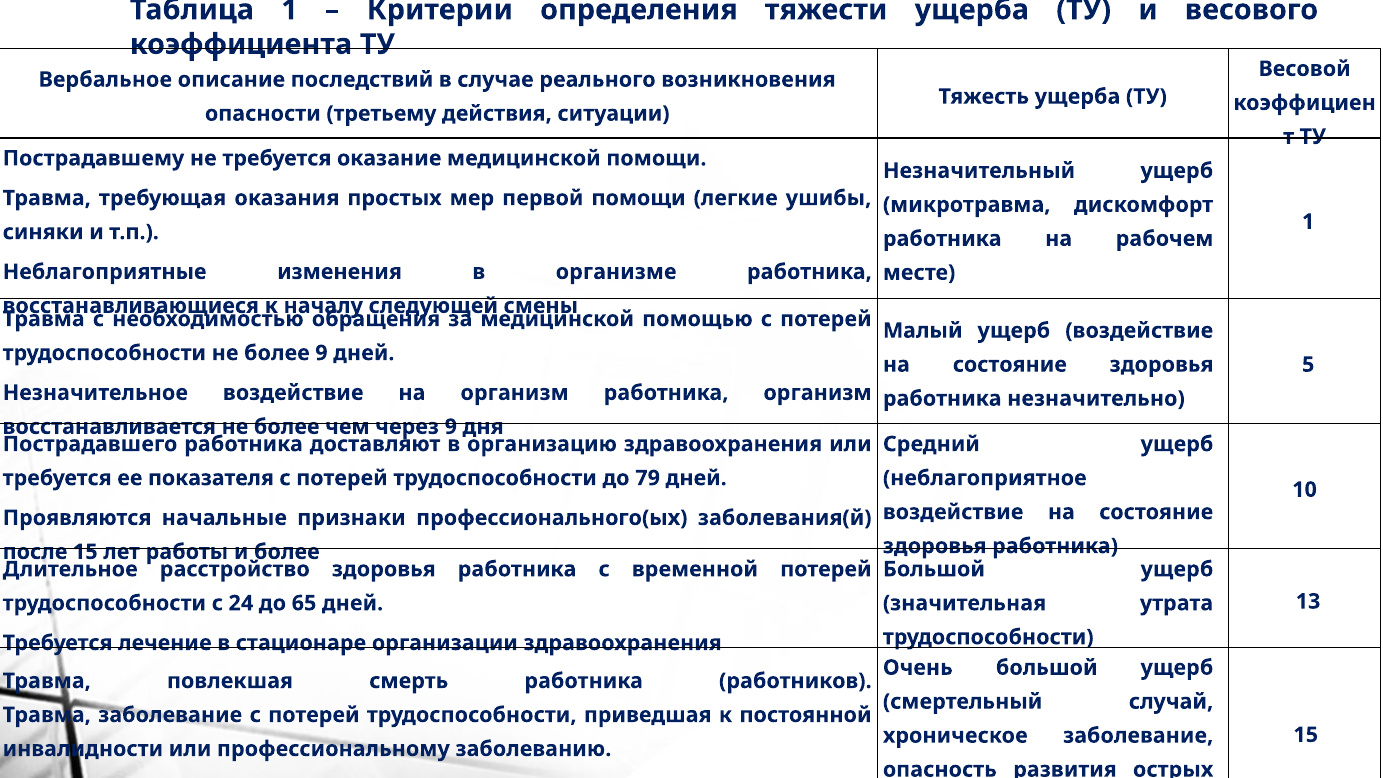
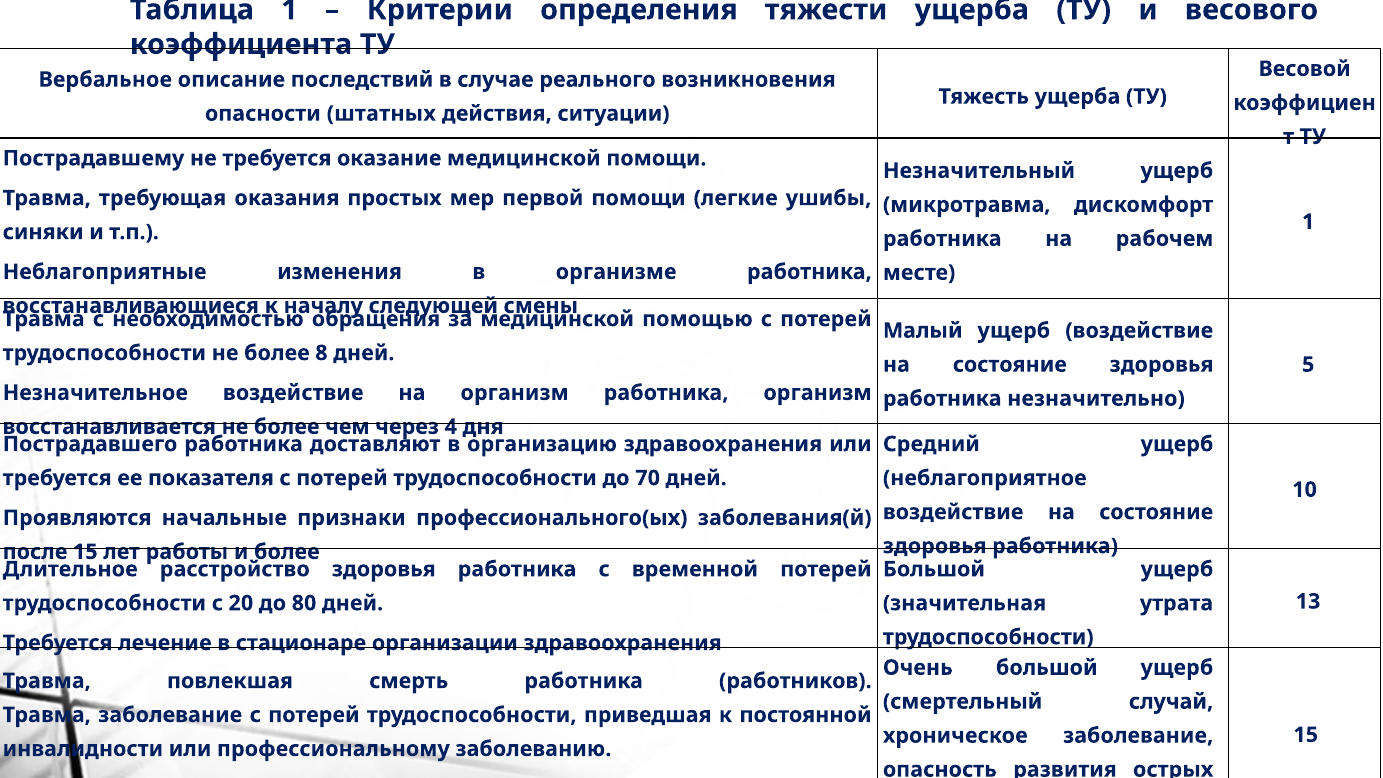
третьему: третьему -> штатных (381, 114)
более 9: 9 -> 8 (321, 353)
через 9: 9 -> 4 (451, 427)
79: 79 -> 70 (648, 478)
24: 24 -> 20 (241, 603)
65: 65 -> 80 (304, 603)
